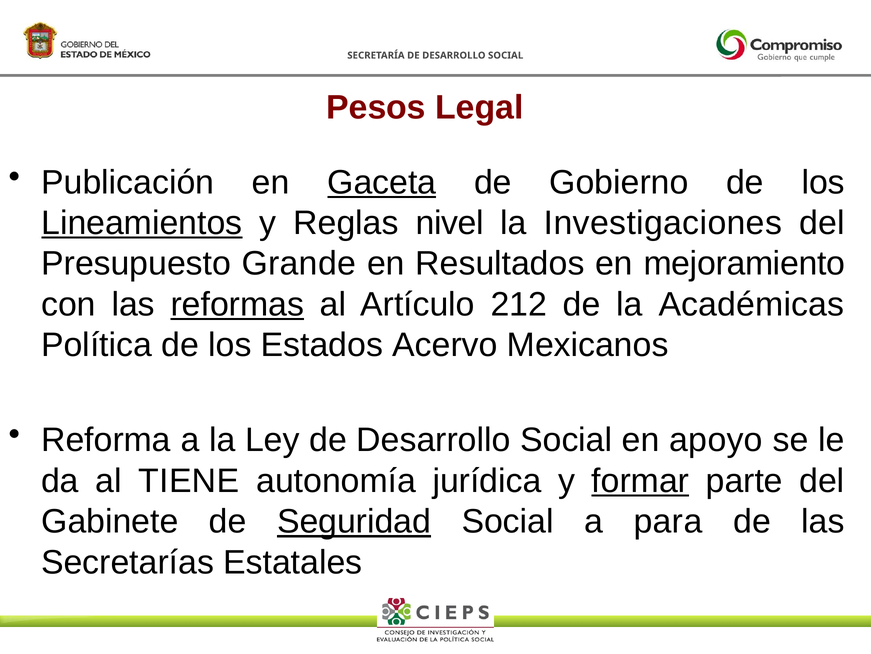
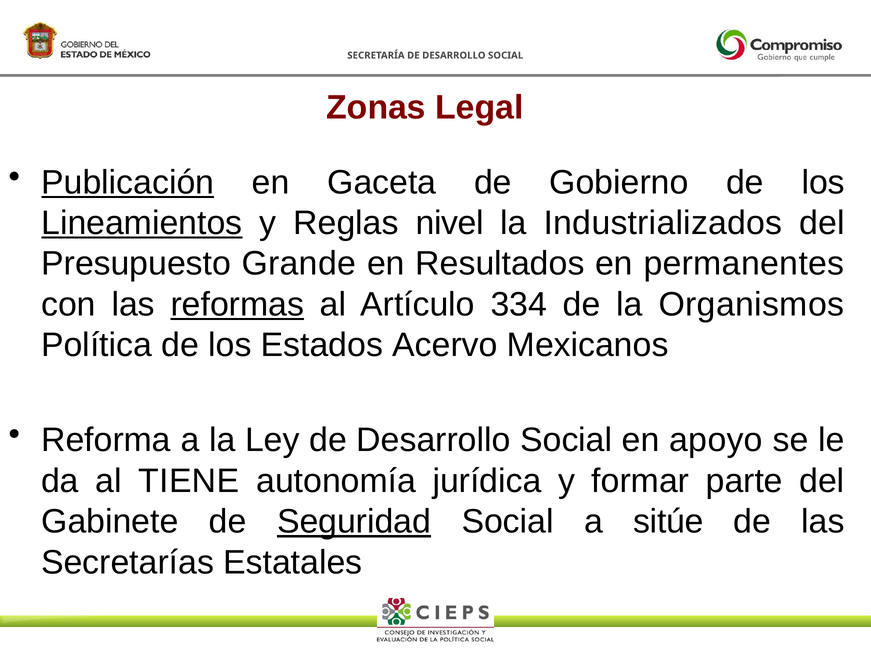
Pesos: Pesos -> Zonas (376, 108)
Publicación underline: none -> present (128, 182)
Gaceta underline: present -> none (382, 182)
Investigaciones: Investigaciones -> Industrializados (663, 223)
mejoramiento: mejoramiento -> permanentes (744, 263)
212: 212 -> 334 (519, 304)
Académicas: Académicas -> Organismos (751, 304)
formar underline: present -> none (640, 480)
para: para -> sitúe (668, 521)
